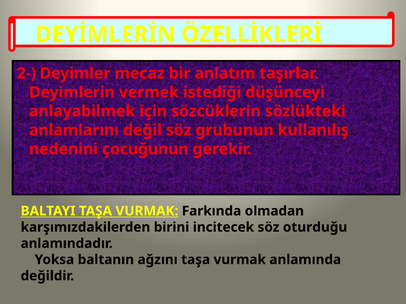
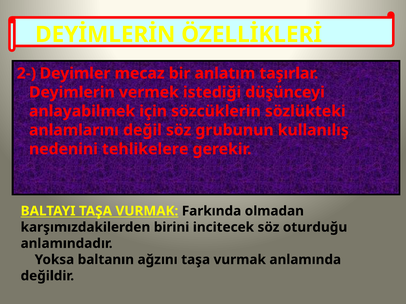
çocuğunun: çocuğunun -> tehlikelere (145, 149)
